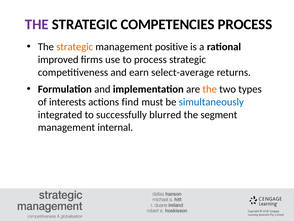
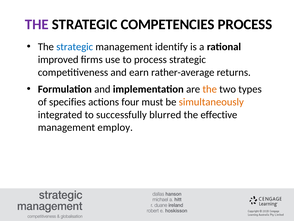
strategic colour: orange -> blue (75, 47)
positive: positive -> identify (171, 47)
select-average: select-average -> rather-average (183, 72)
interests: interests -> specifies (67, 102)
find: find -> four (130, 102)
simultaneously colour: blue -> orange (211, 102)
segment: segment -> effective (219, 114)
internal: internal -> employ (115, 127)
